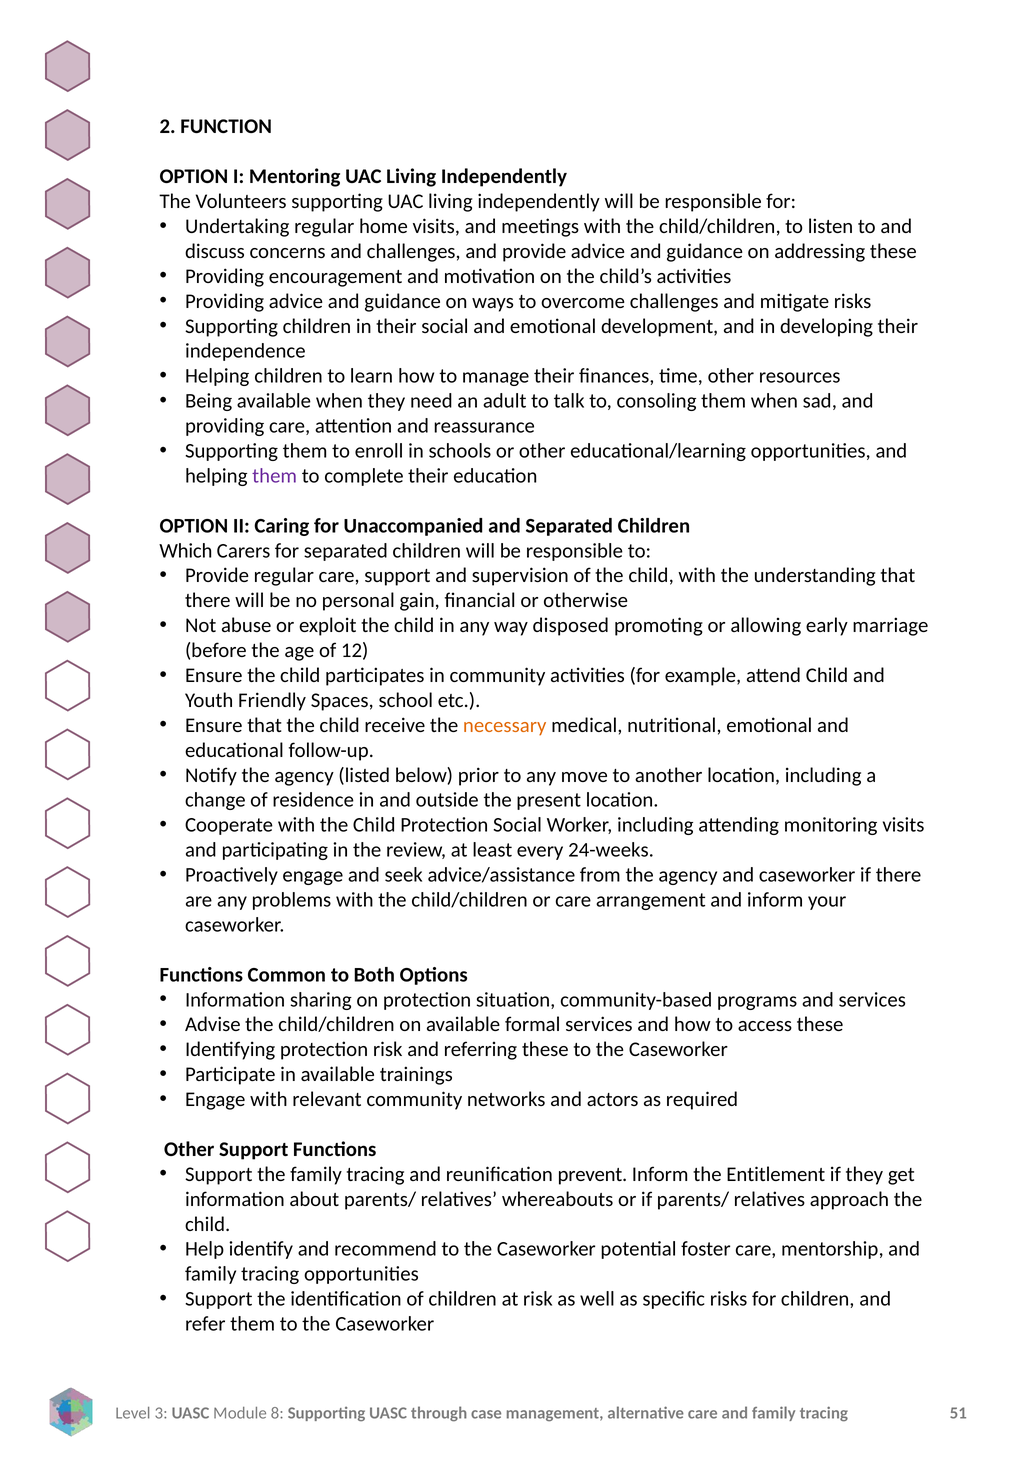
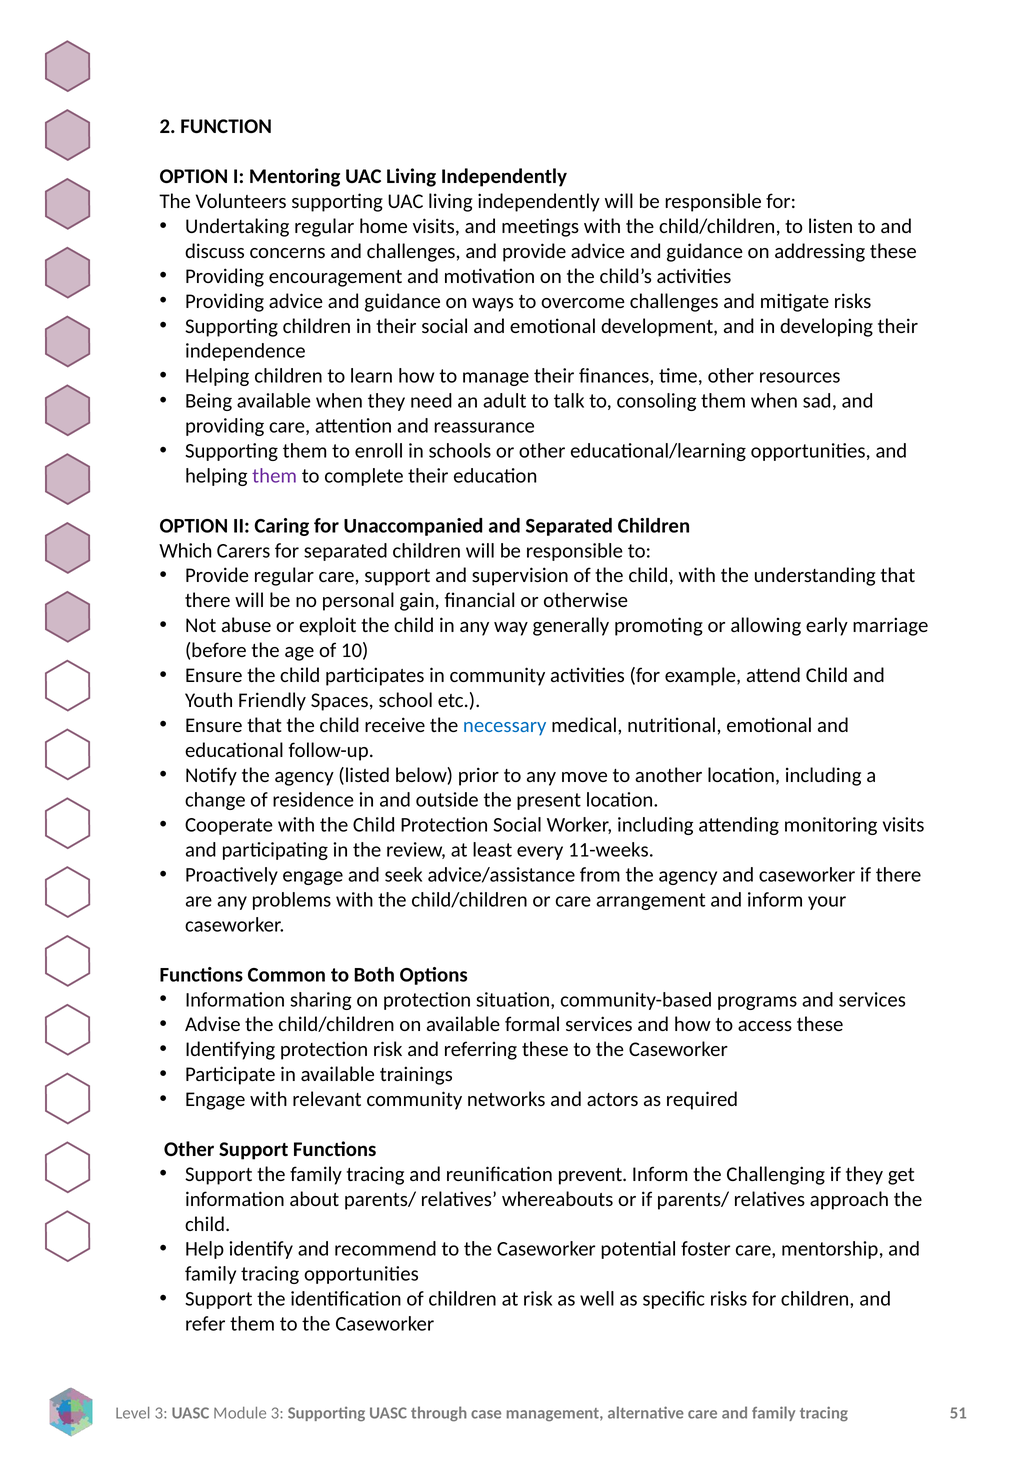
disposed: disposed -> generally (571, 626)
12: 12 -> 10 (355, 651)
necessary colour: orange -> blue (505, 725)
24-weeks: 24-weeks -> 11-weeks (611, 850)
Entitlement: Entitlement -> Challenging (776, 1175)
8: 8 -> 3 (277, 1413)
